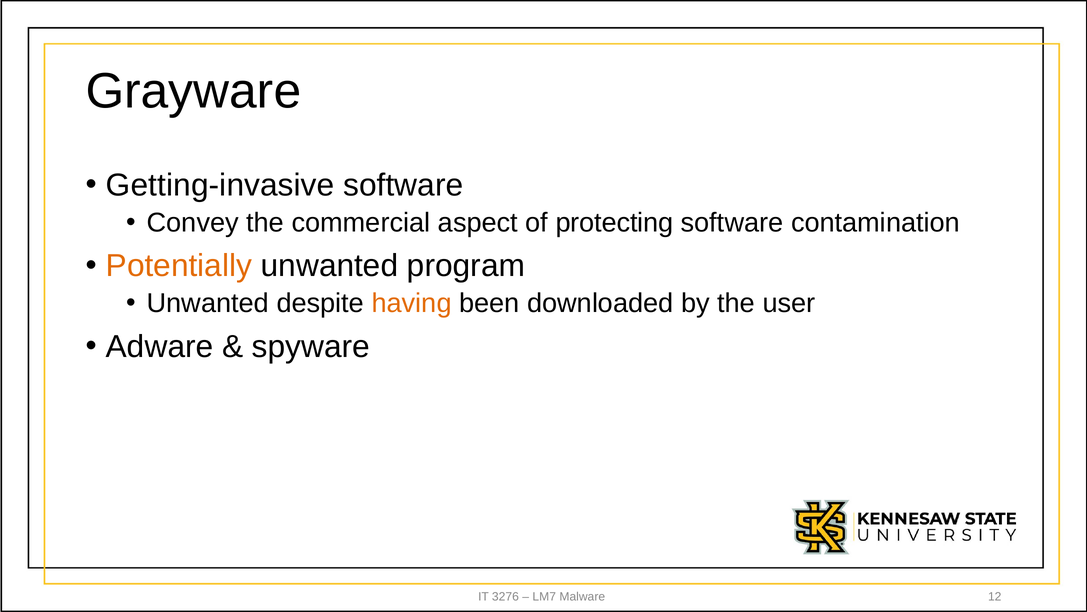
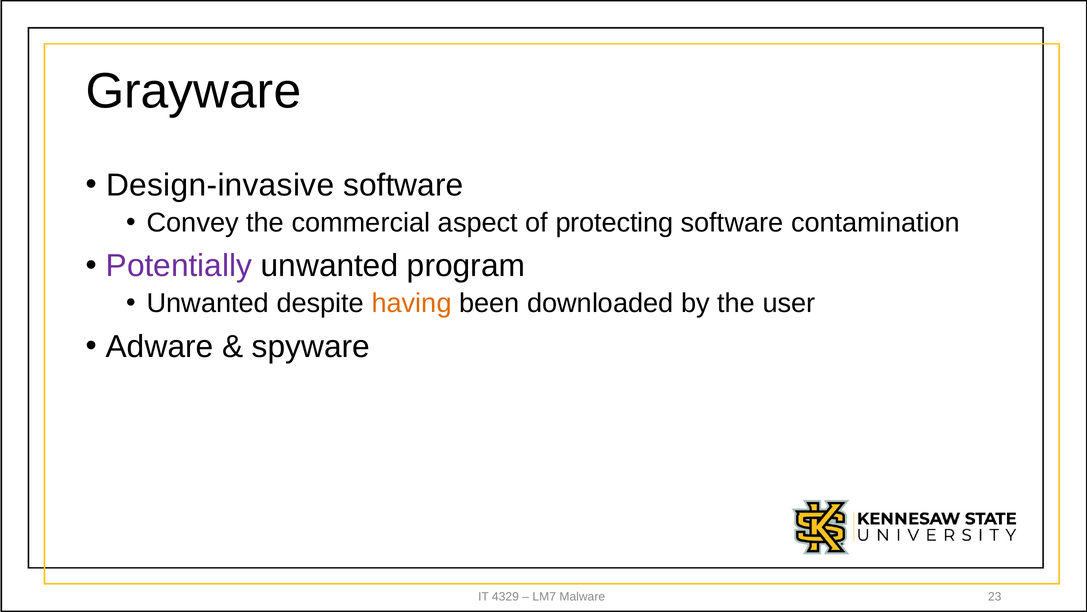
Getting-invasive: Getting-invasive -> Design-invasive (220, 185)
Potentially colour: orange -> purple (179, 266)
3276: 3276 -> 4329 (505, 596)
12: 12 -> 23 (995, 596)
